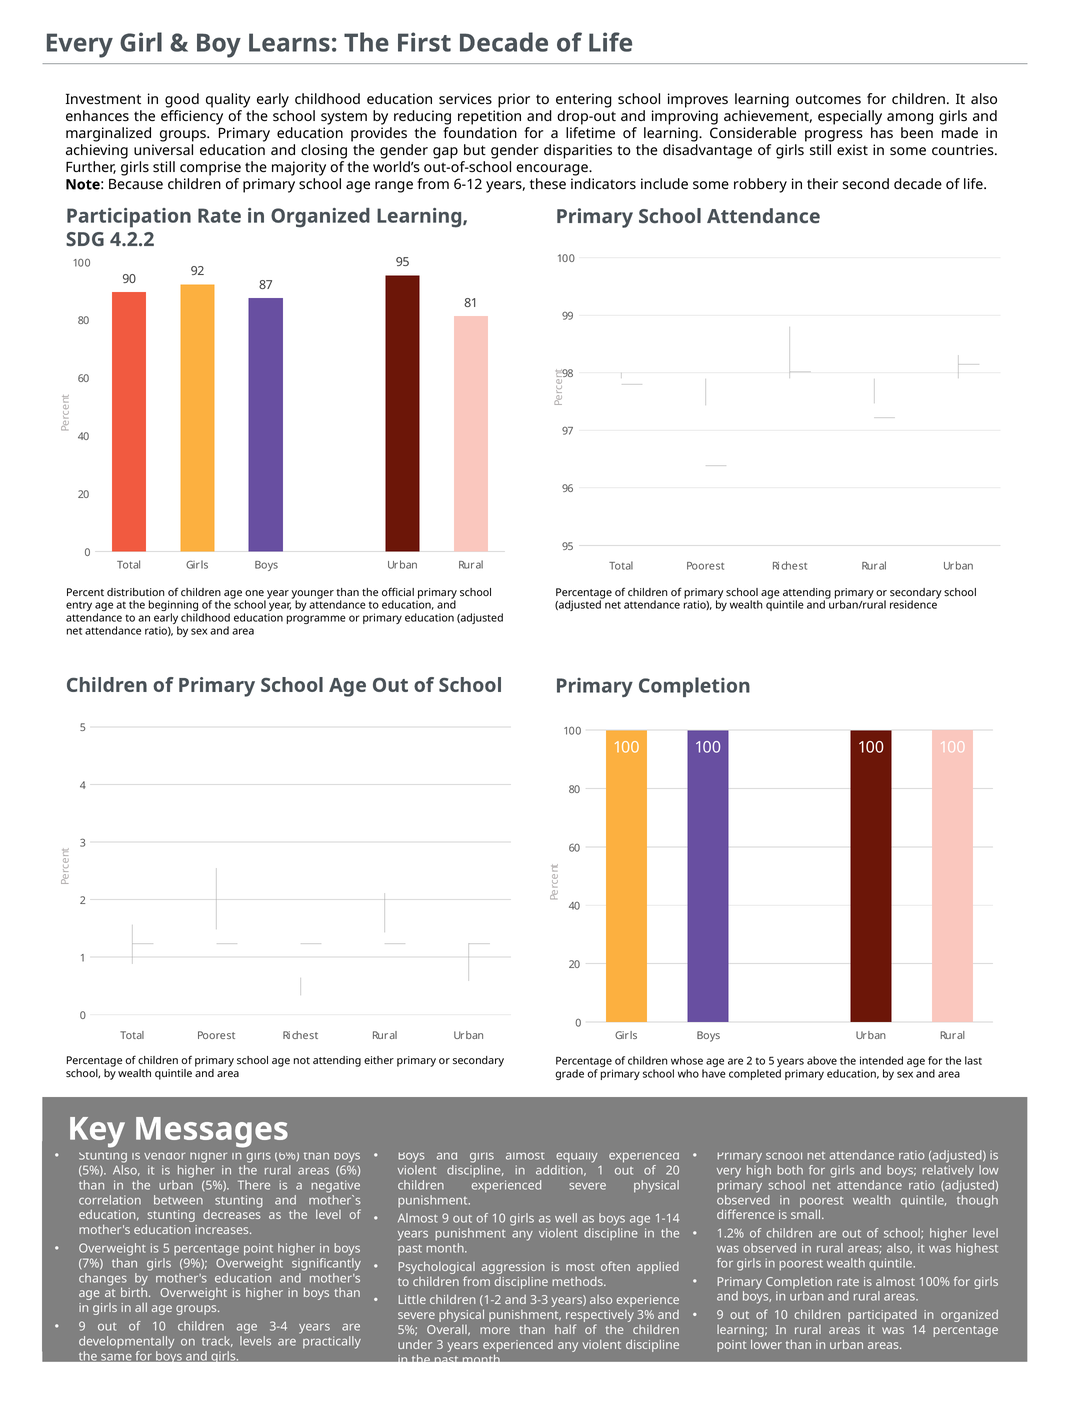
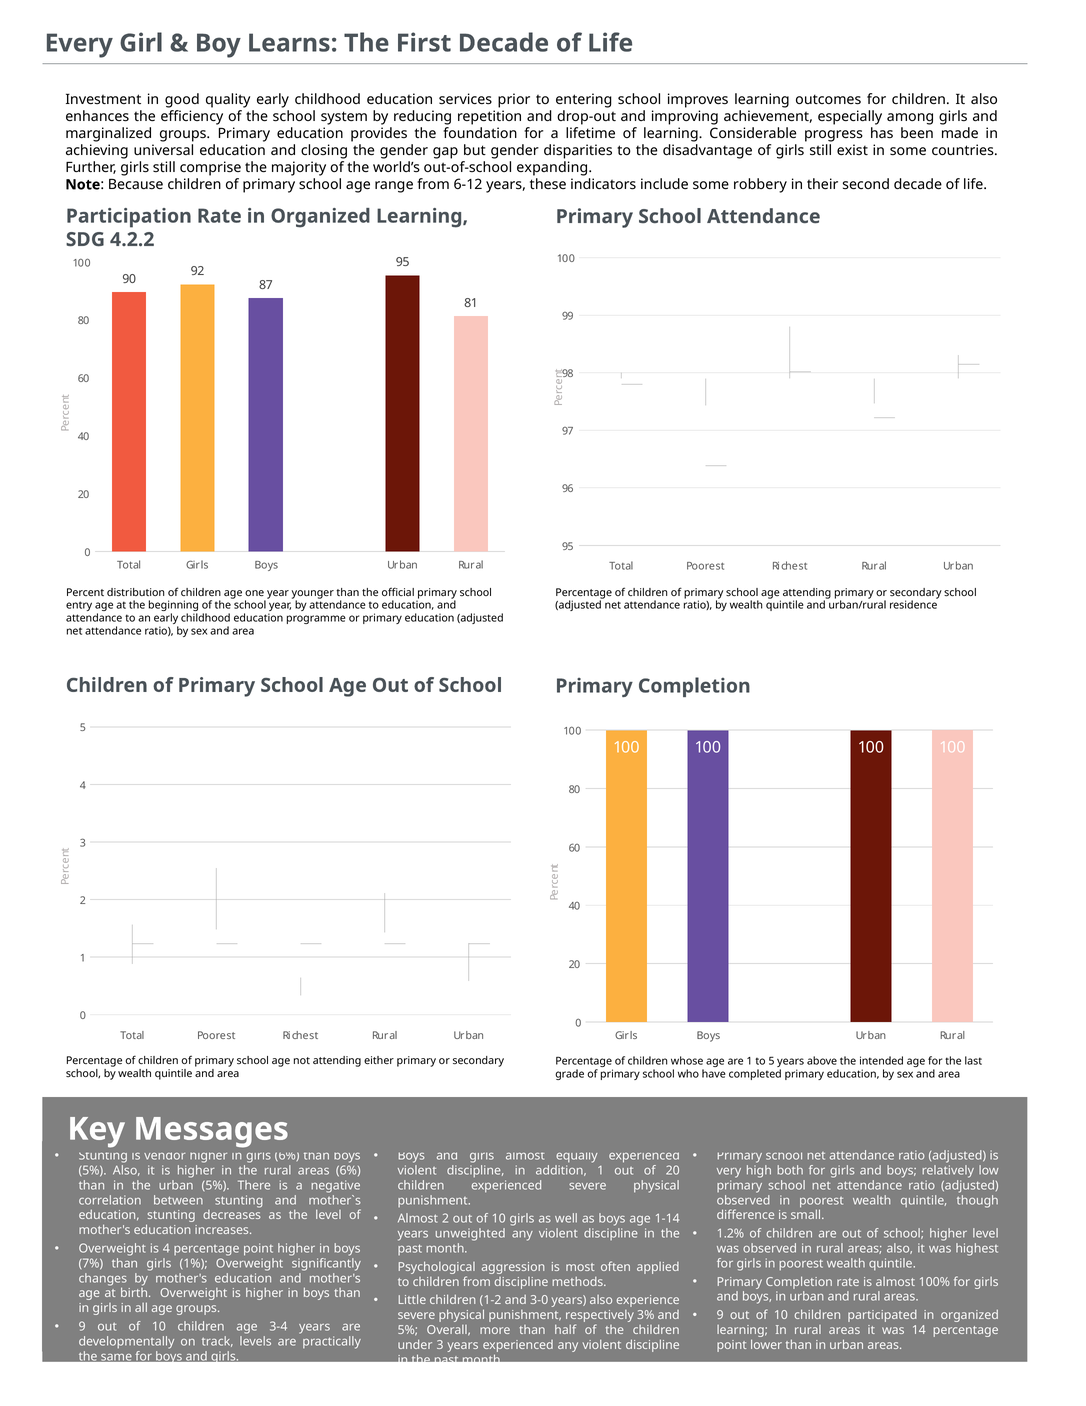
encourage: encourage -> expanding (554, 168)
are 2: 2 -> 1 (749, 1061)
Almost 9: 9 -> 2 (445, 1218)
years punishment: punishment -> unweighted (470, 1233)
is 5: 5 -> 4 (166, 1248)
9%: 9% -> 1% (194, 1263)
3-3: 3-3 -> 3-0 (539, 1300)
